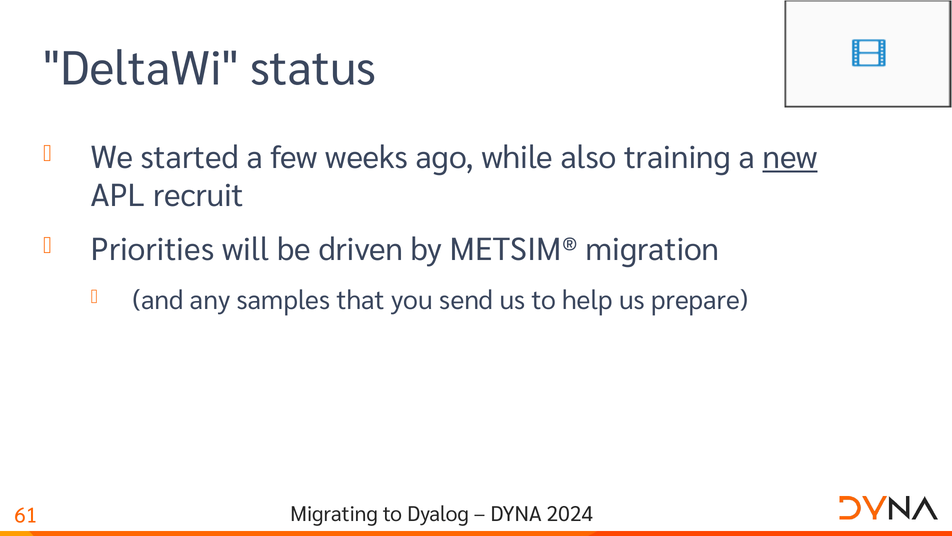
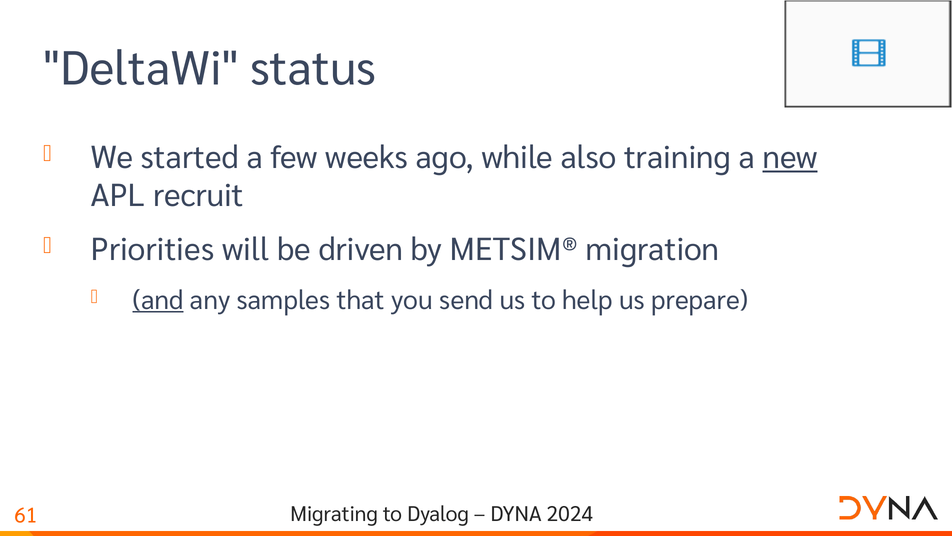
and underline: none -> present (158, 300)
